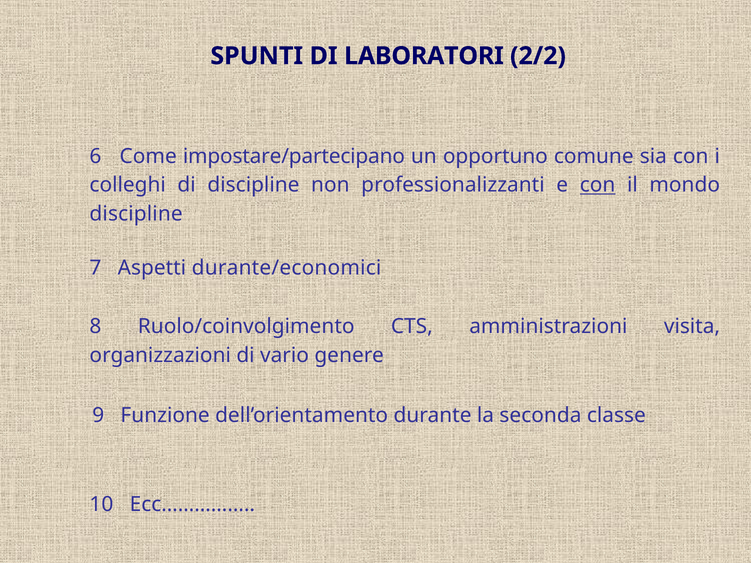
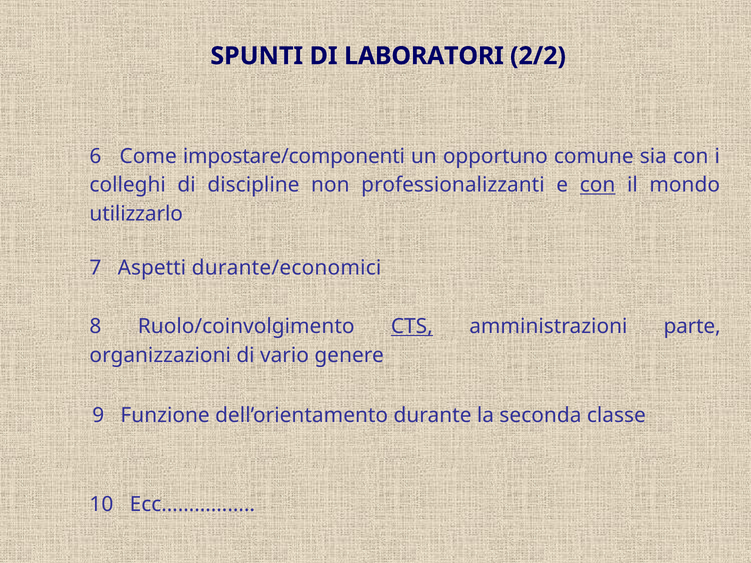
impostare/partecipano: impostare/partecipano -> impostare/componenti (294, 156)
discipline: discipline -> utilizzarlo (136, 214)
CTS underline: none -> present (412, 327)
visita: visita -> parte (692, 327)
